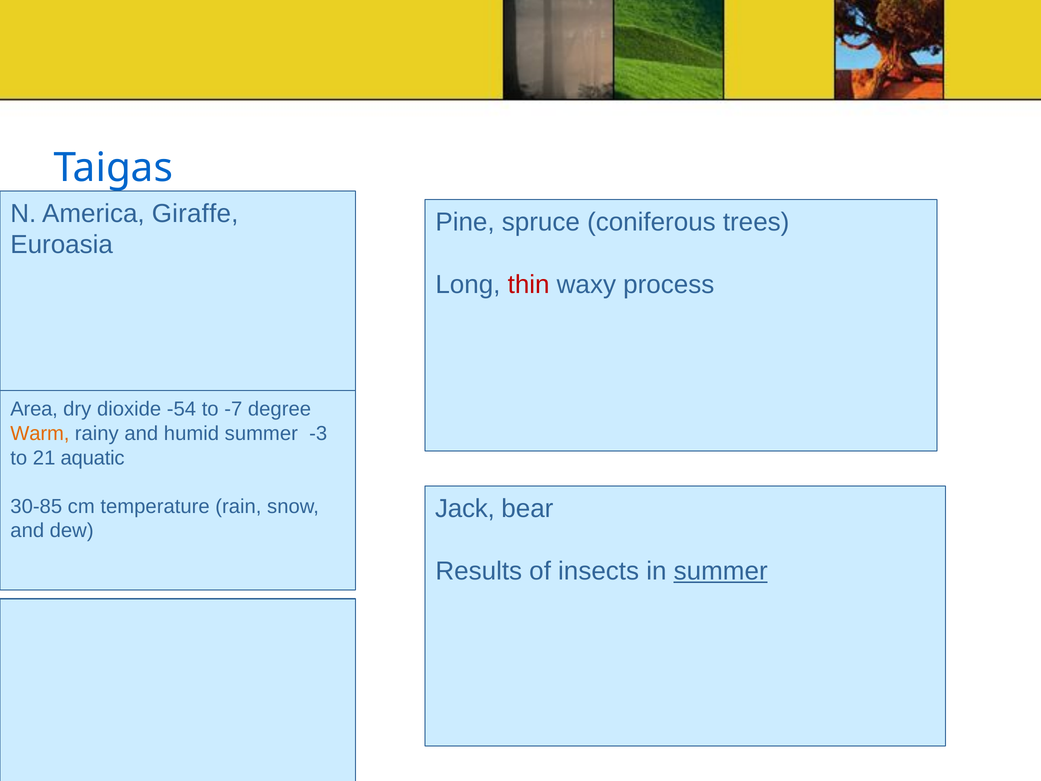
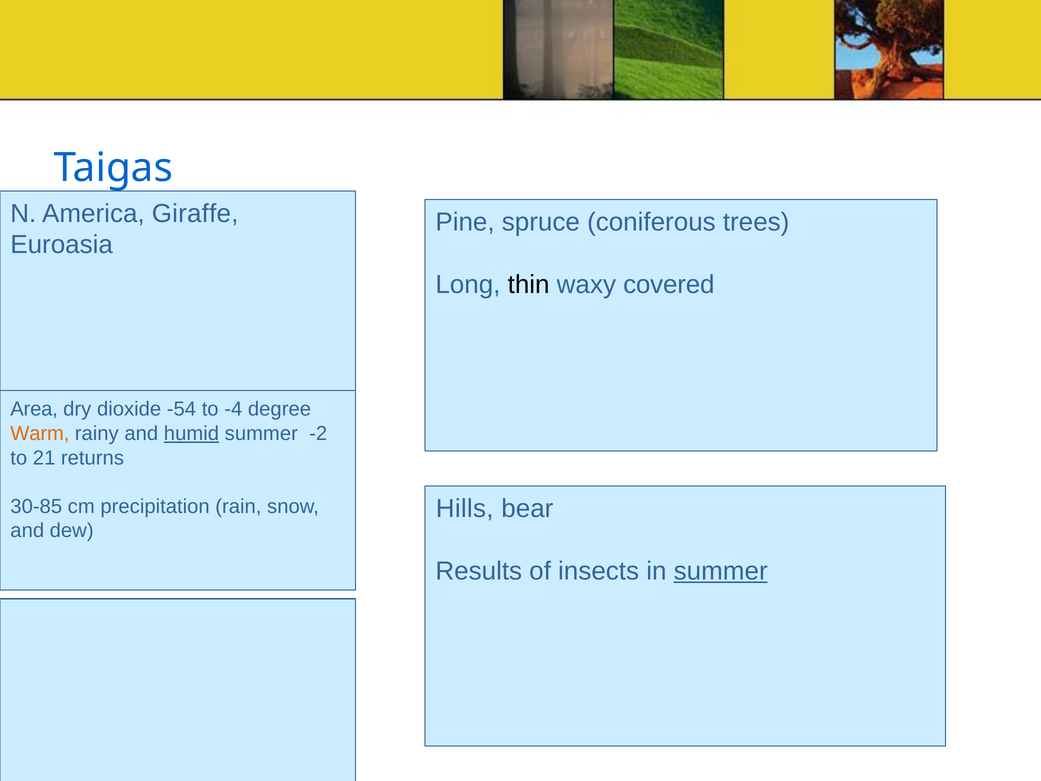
thin colour: red -> black (529, 285)
process: process -> covered (669, 285)
-7: -7 -> -4 (233, 409)
humid underline: none -> present (191, 433)
-3: -3 -> -2 (318, 433)
aquatic: aquatic -> returns (92, 458)
Jack: Jack -> Hills (465, 508)
temperature: temperature -> precipitation (155, 506)
